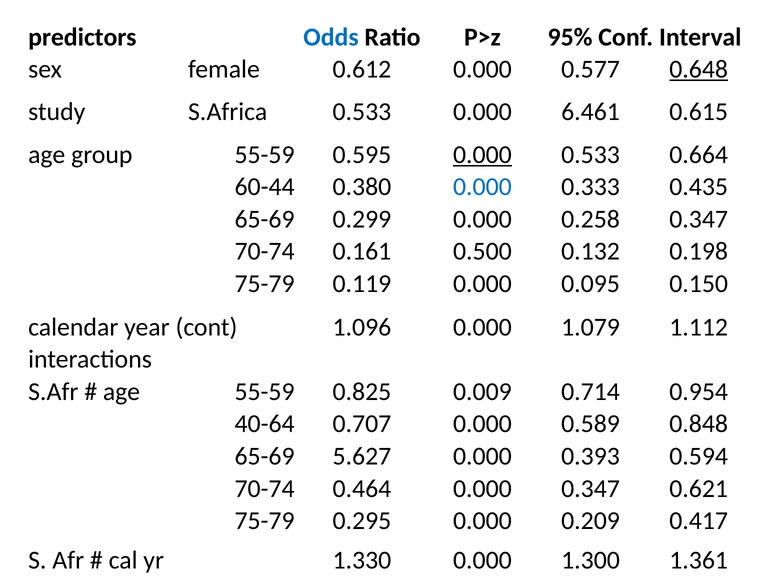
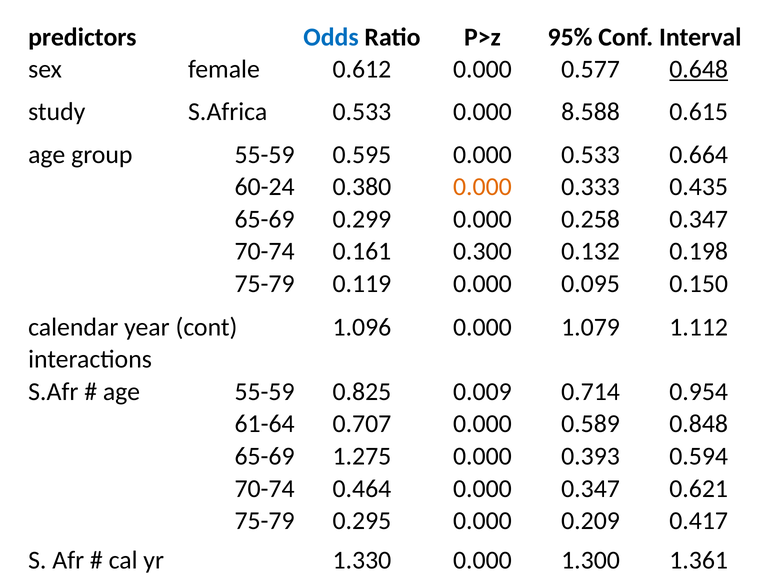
6.461: 6.461 -> 8.588 (591, 112)
0.000 underline: present -> none (482, 155)
60-44: 60-44 -> 60-24 (265, 187)
0.000 colour: blue -> orange (482, 187)
0.500: 0.500 -> 0.300 (482, 252)
40-64: 40-64 -> 61-64 (265, 424)
5.627: 5.627 -> 1.275 (362, 457)
